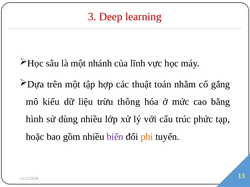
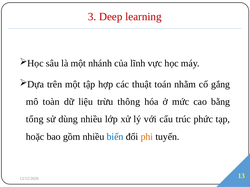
kiểu: kiểu -> toàn (51, 102)
hình: hình -> tổng (35, 120)
biến colour: purple -> blue (115, 137)
